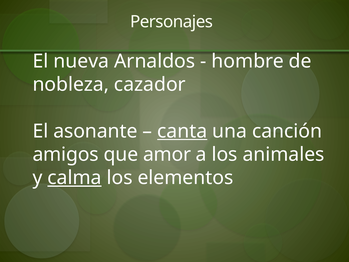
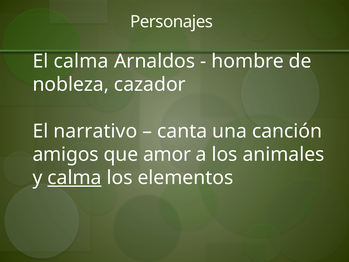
El nueva: nueva -> calma (81, 61)
asonante: asonante -> narrativo (95, 131)
canta underline: present -> none (182, 131)
